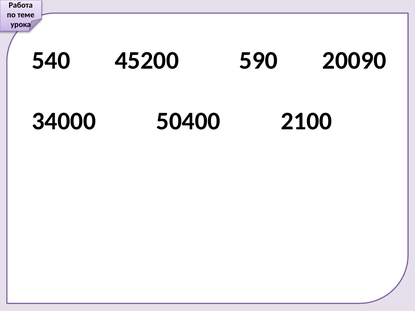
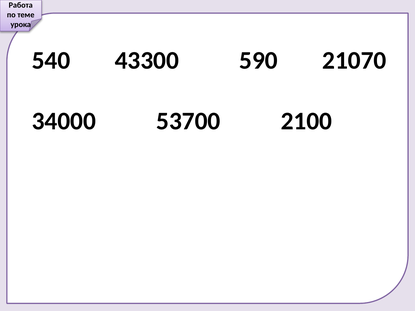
45200: 45200 -> 43300 (147, 61)
20090: 20090 -> 21070 (354, 61)
50400: 50400 -> 53700 (188, 121)
